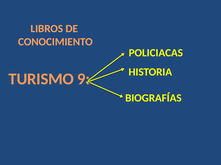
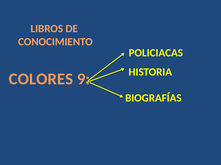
TURISMO: TURISMO -> COLORES (41, 79)
